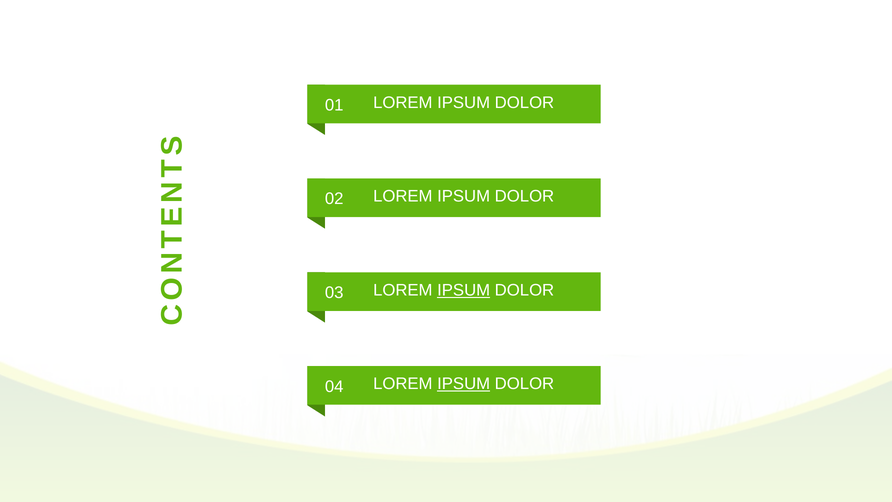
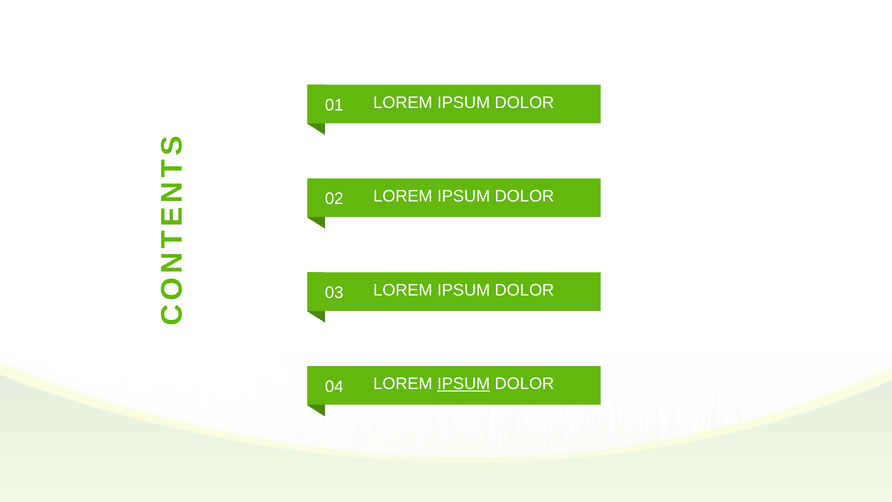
IPSUM underline: present -> none (464, 290)
